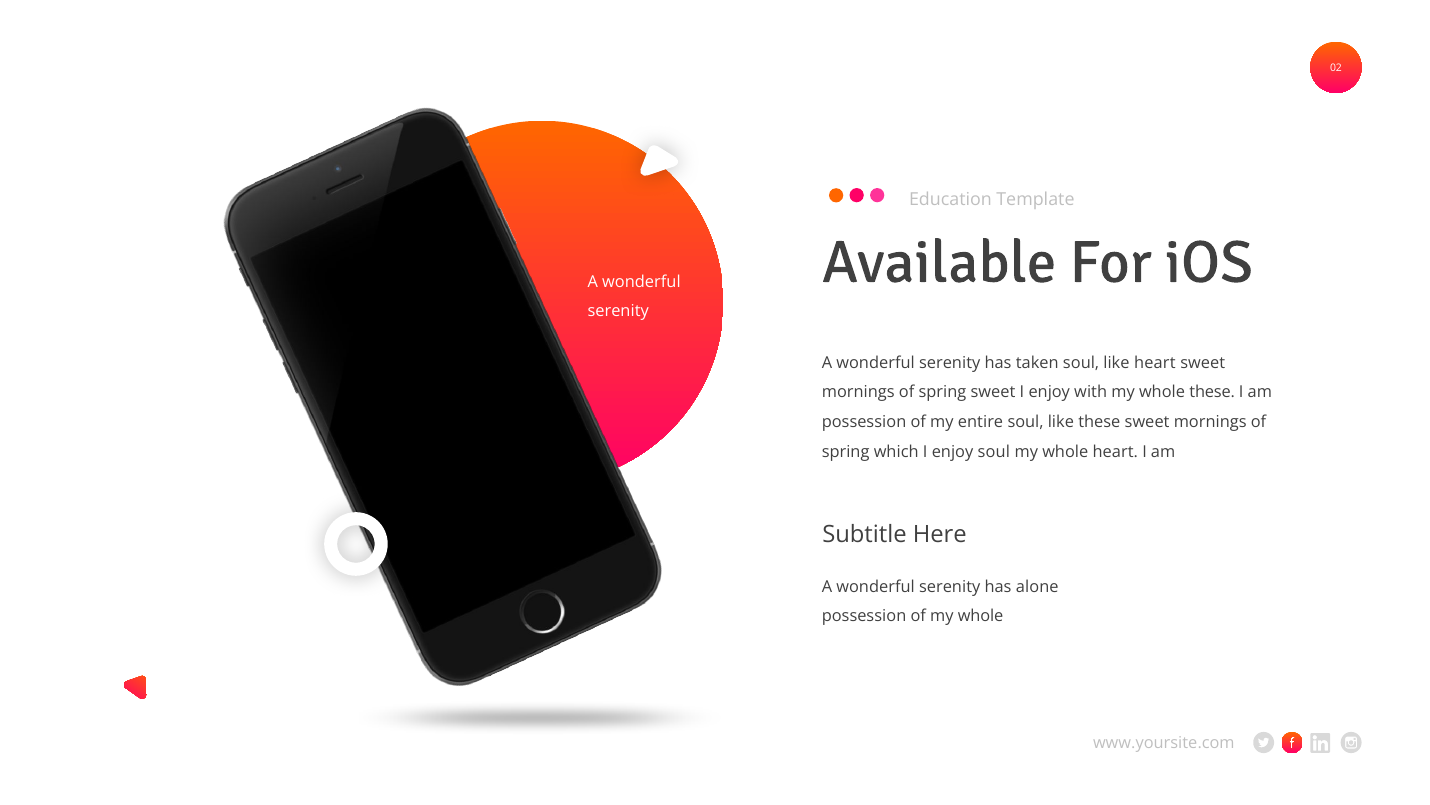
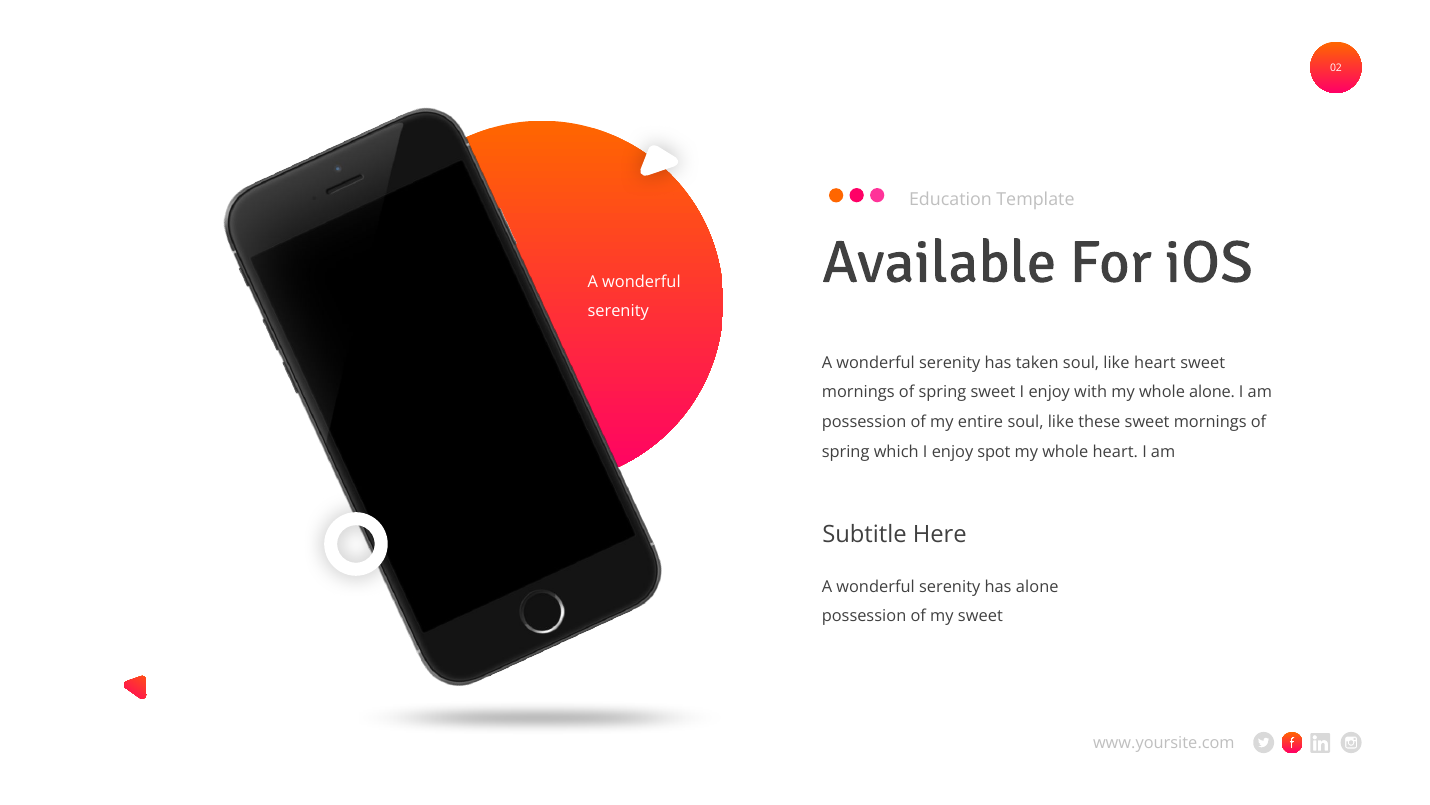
whole these: these -> alone (1212, 392)
enjoy soul: soul -> spot (994, 451)
of my whole: whole -> sweet (980, 616)
